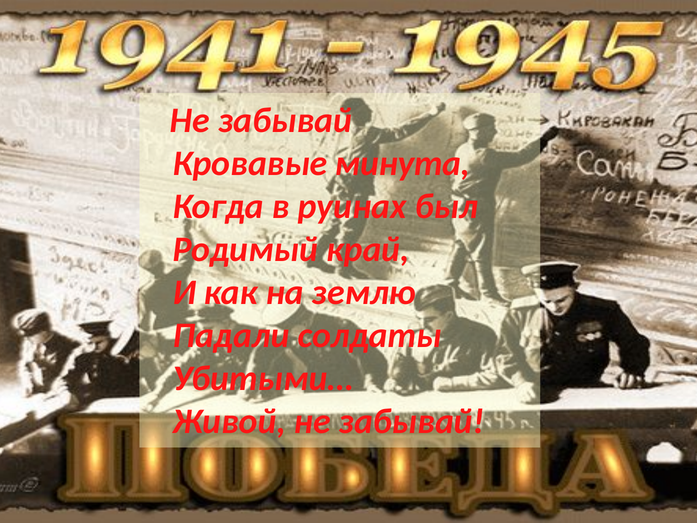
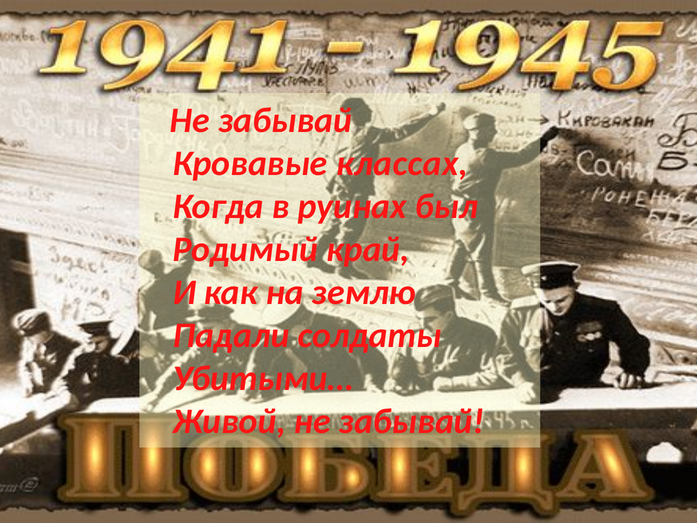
минута: минута -> классах (402, 163)
